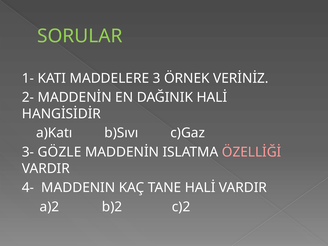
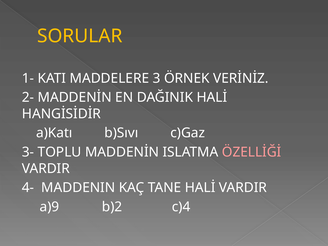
SORULAR colour: light green -> yellow (80, 36)
GÖZLE: GÖZLE -> TOPLU (60, 152)
a)2: a)2 -> a)9 (49, 207)
c)2: c)2 -> c)4 (181, 207)
